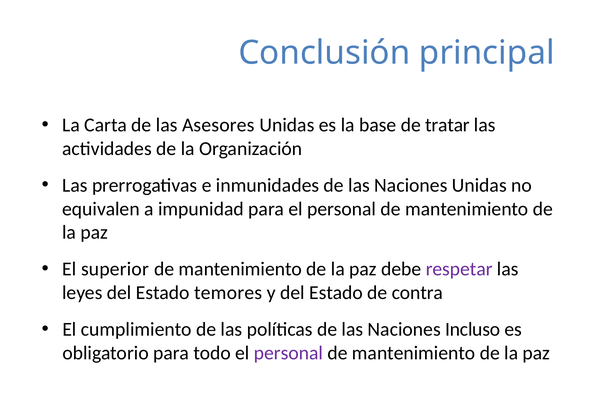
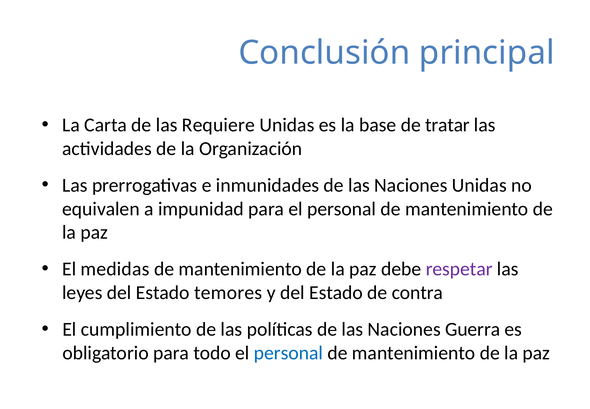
Asesores: Asesores -> Requiere (218, 125)
superior: superior -> medidas (115, 269)
Incluso: Incluso -> Guerra (473, 329)
personal colour: purple -> blue (288, 352)
